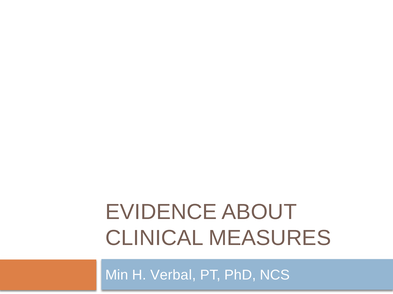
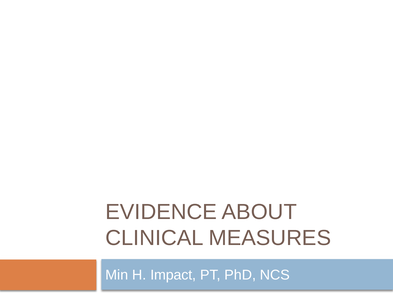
Verbal: Verbal -> Impact (173, 276)
